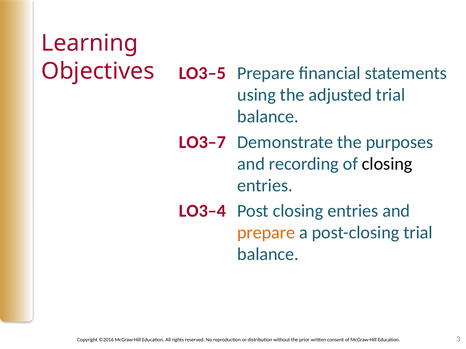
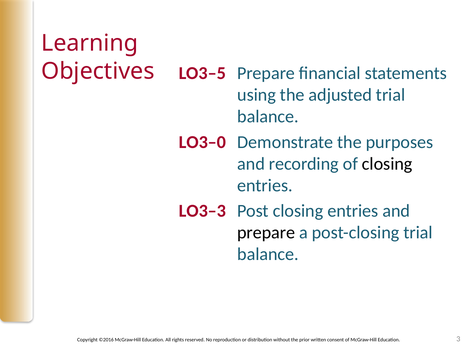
LO3–7: LO3–7 -> LO3–0 (202, 142)
LO3–4: LO3–4 -> LO3–3 (202, 211)
prepare colour: orange -> black (266, 233)
